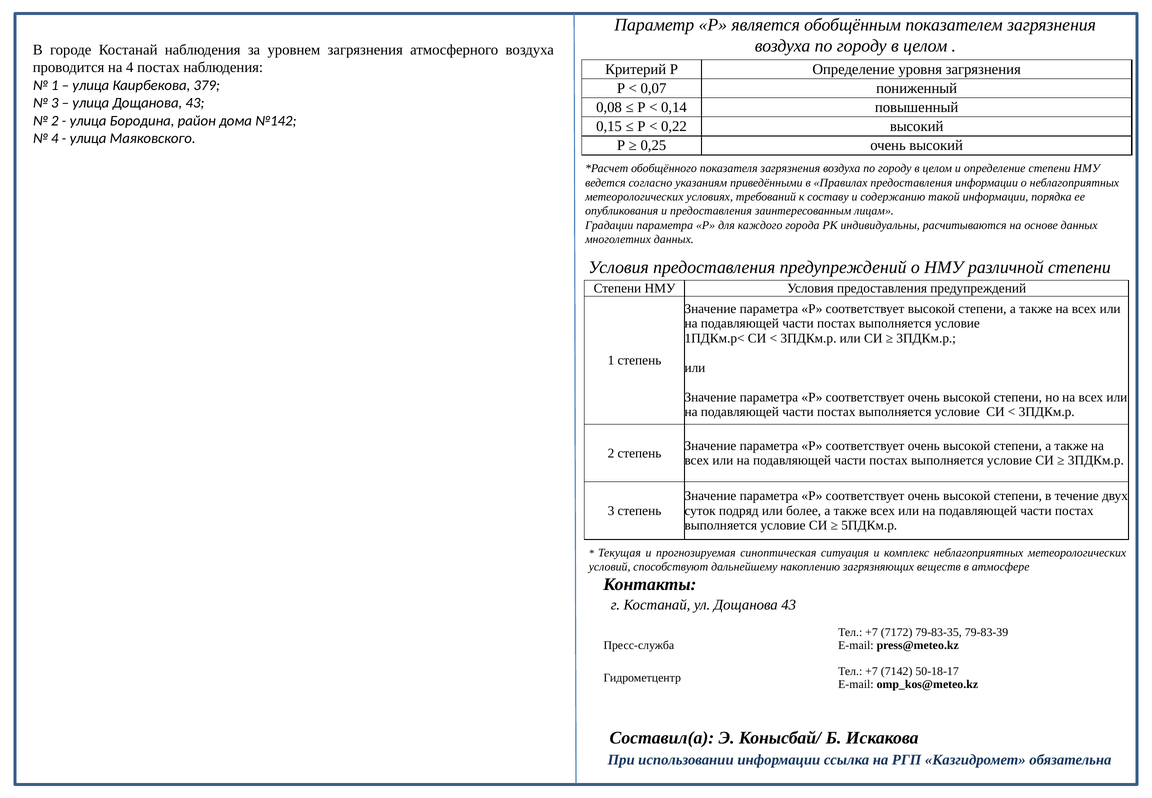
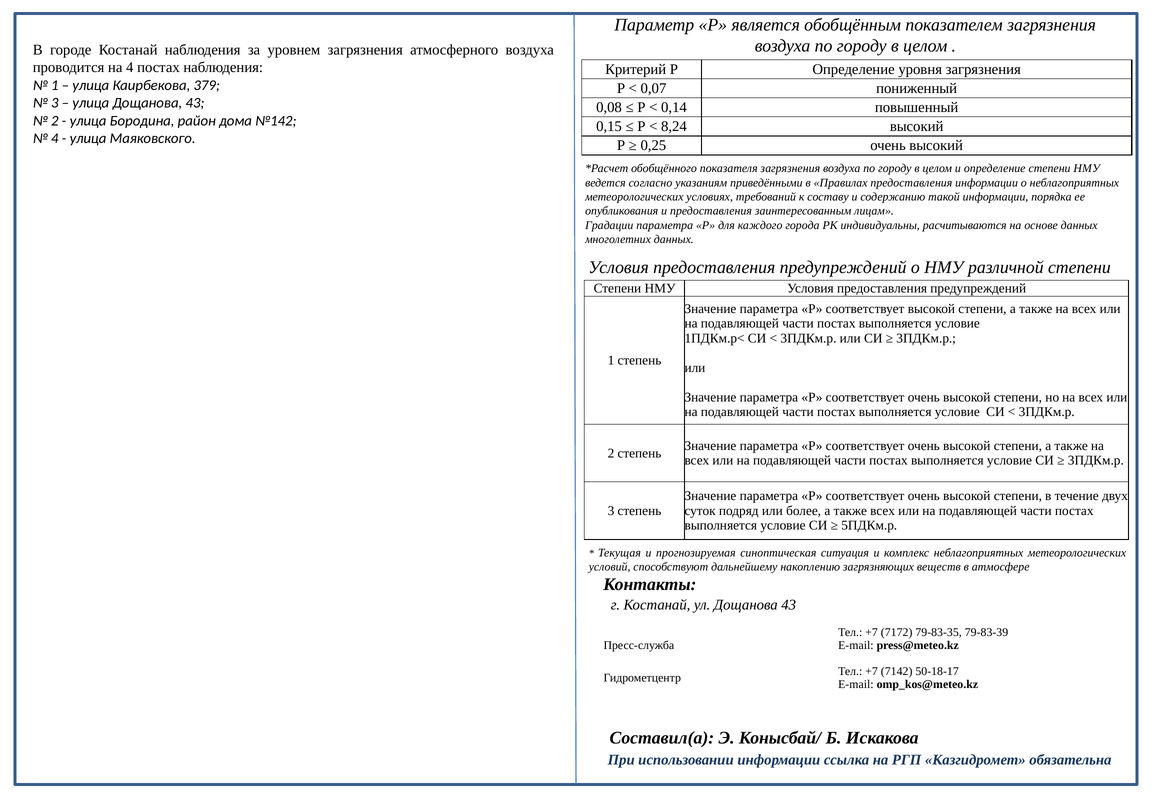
0,22: 0,22 -> 8,24 (674, 126)
